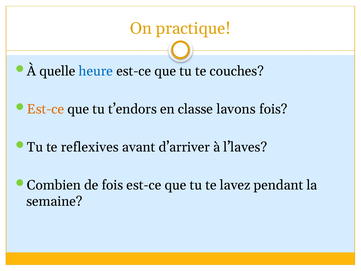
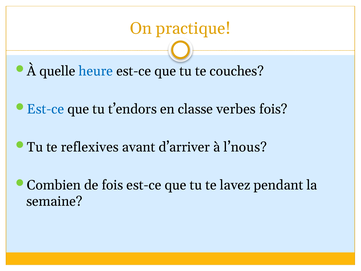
Est-ce colour: orange -> blue (46, 109)
lavons: lavons -> verbes (236, 109)
l’laves: l’laves -> l’nous (245, 147)
